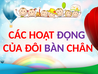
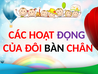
BÀN colour: purple -> black (54, 48)
